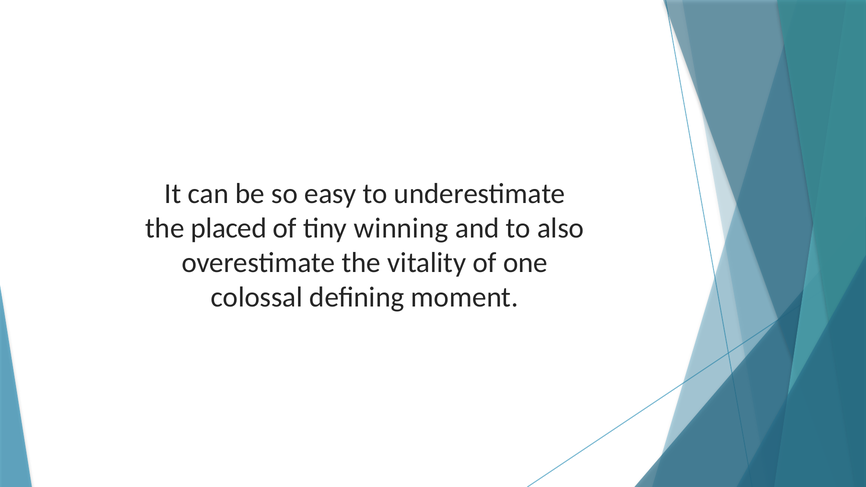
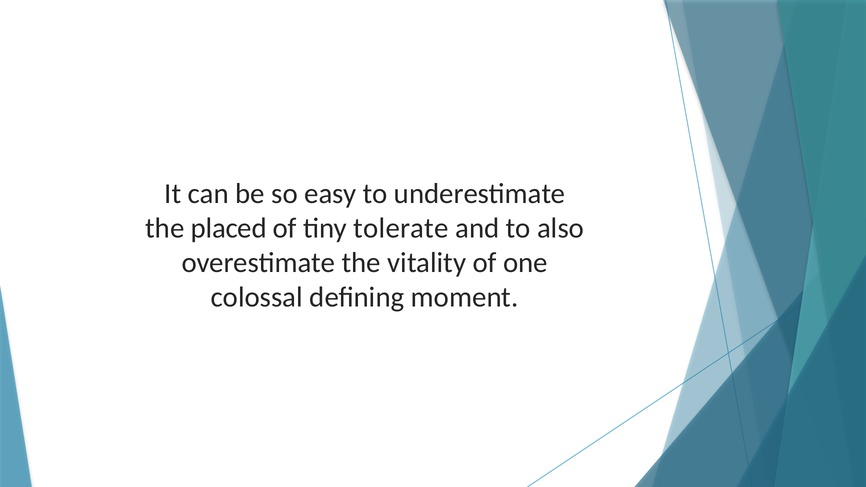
winning: winning -> tolerate (401, 228)
